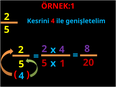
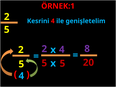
5 1: 1 -> 5 (62, 64)
